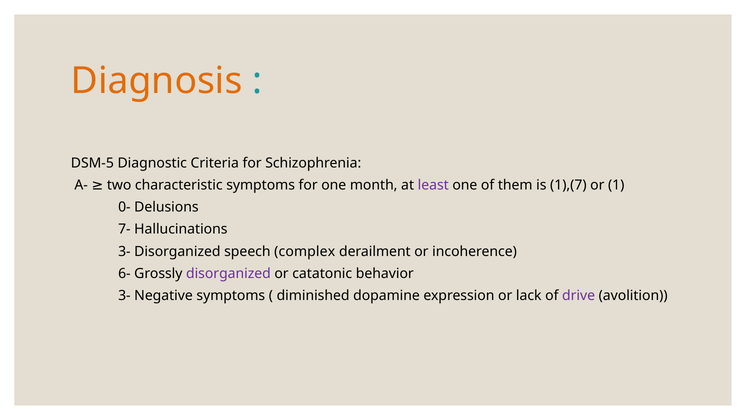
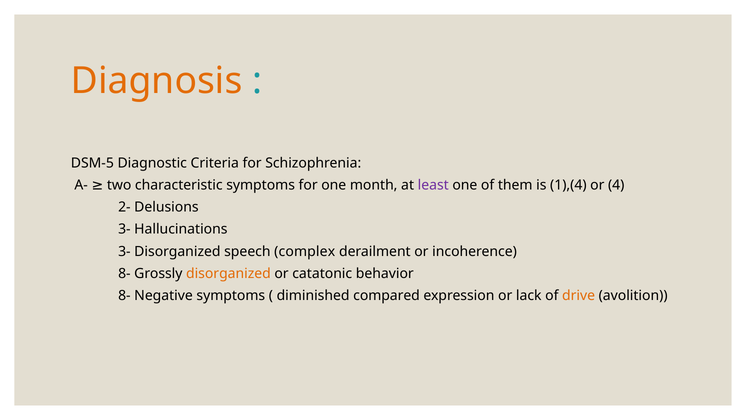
1),(7: 1),(7 -> 1),(4 (568, 185)
1: 1 -> 4 (616, 185)
0-: 0- -> 2- (124, 207)
7-: 7- -> 3- (124, 229)
6-: 6- -> 8- (124, 273)
disorganized colour: purple -> orange (228, 273)
3-: 3- -> 8- (124, 295)
dopamine: dopamine -> compared (387, 295)
drive colour: purple -> orange (579, 295)
